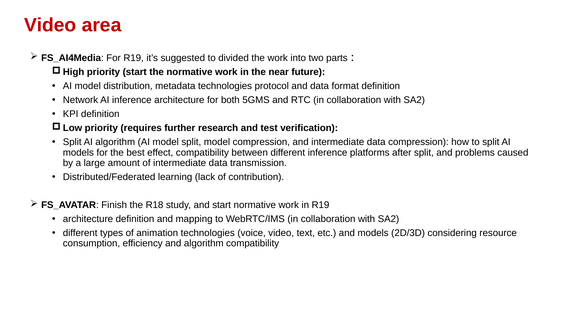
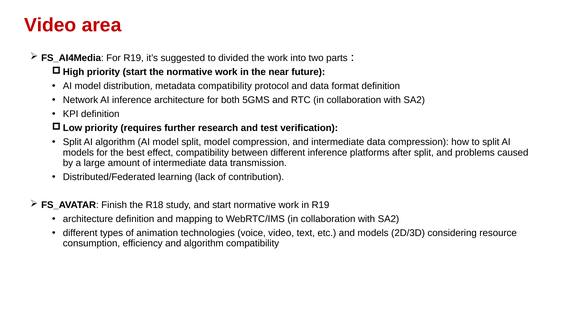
metadata technologies: technologies -> compatibility (225, 86)
